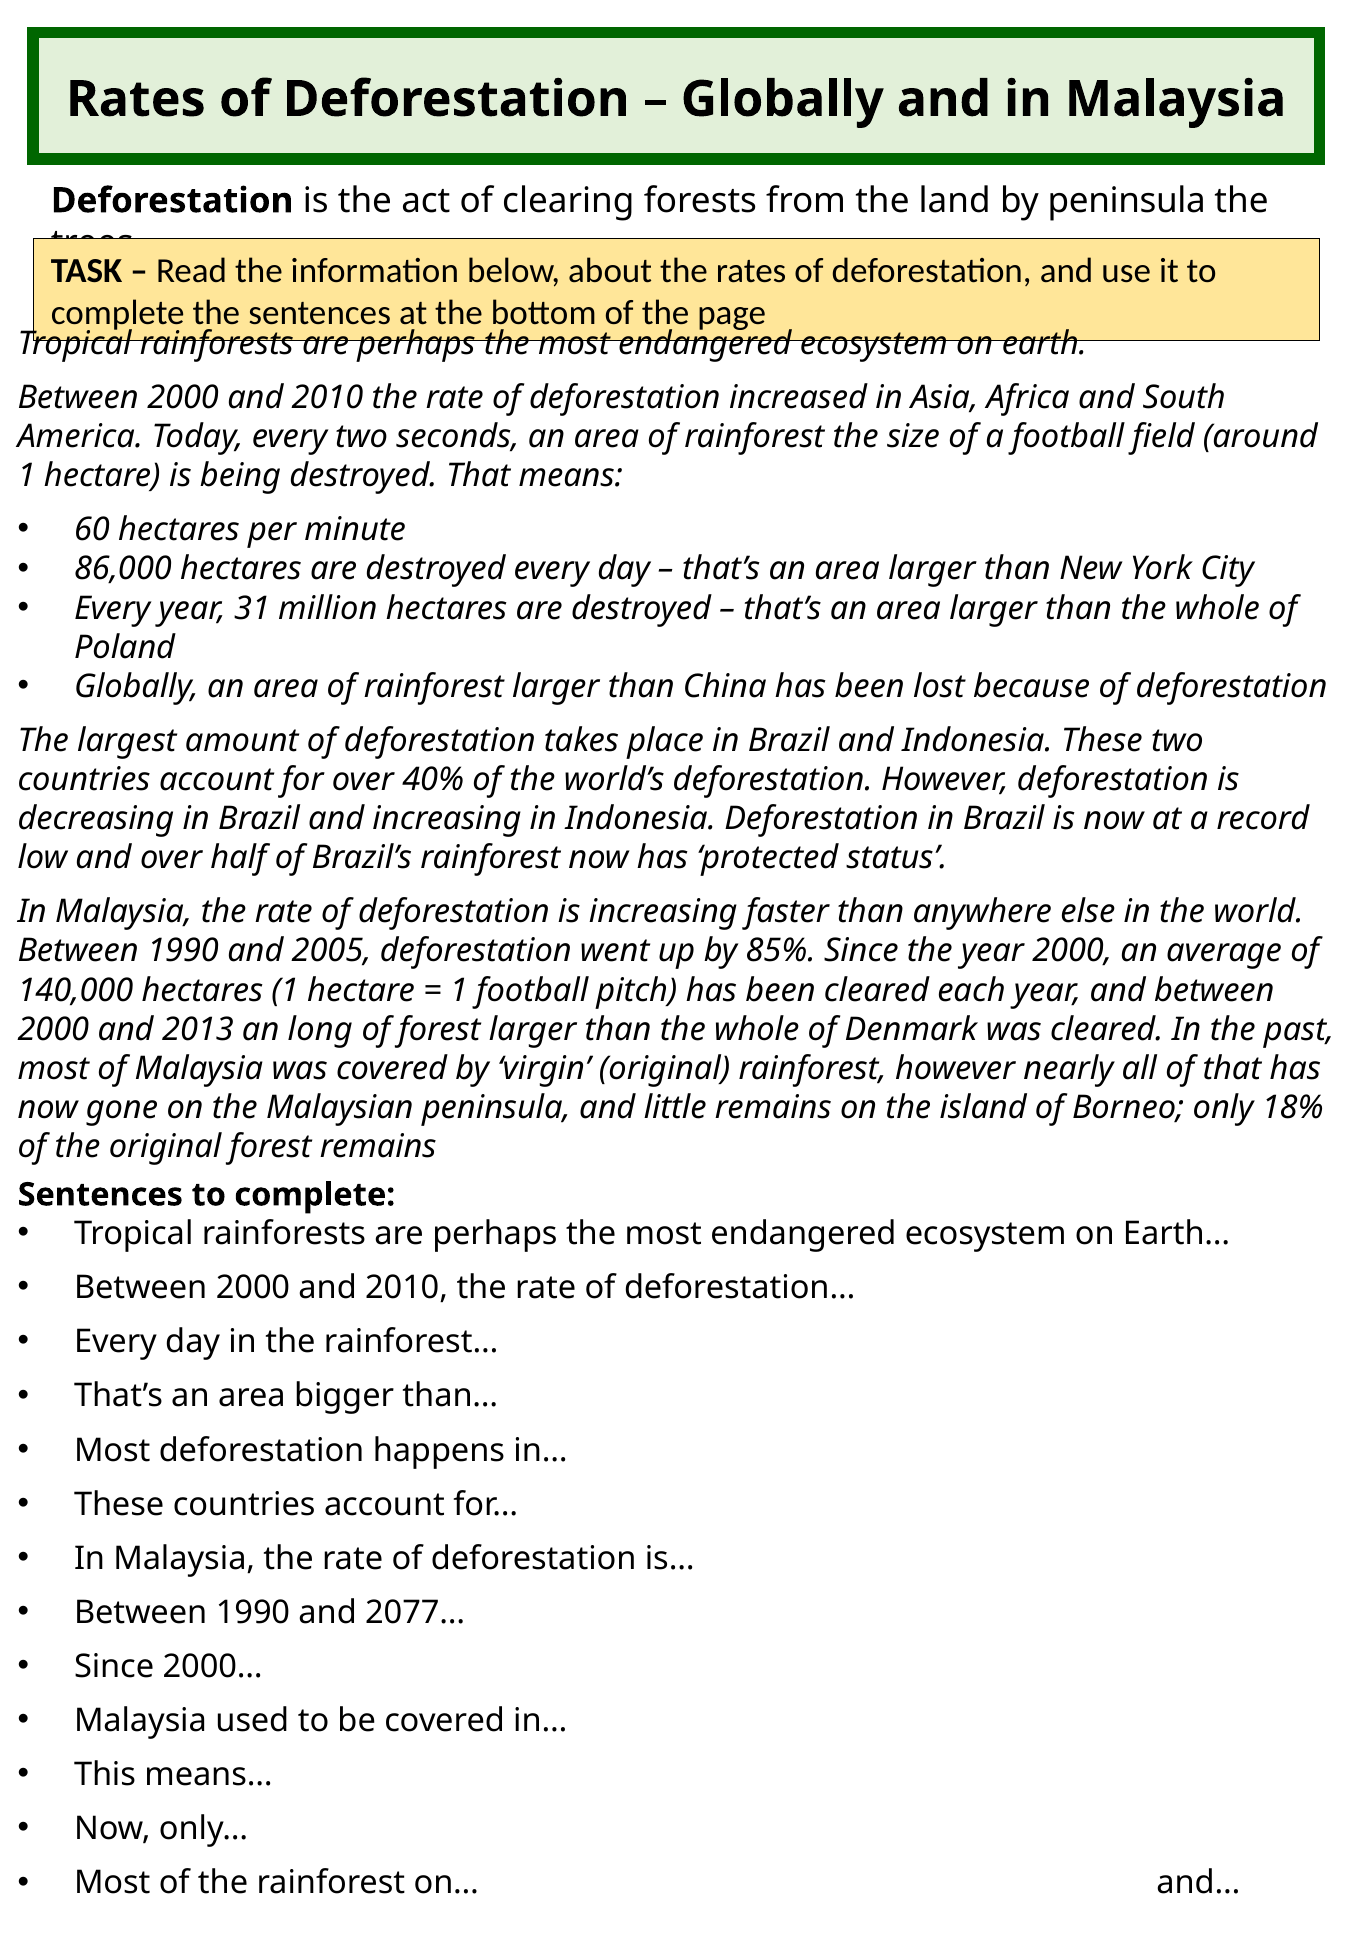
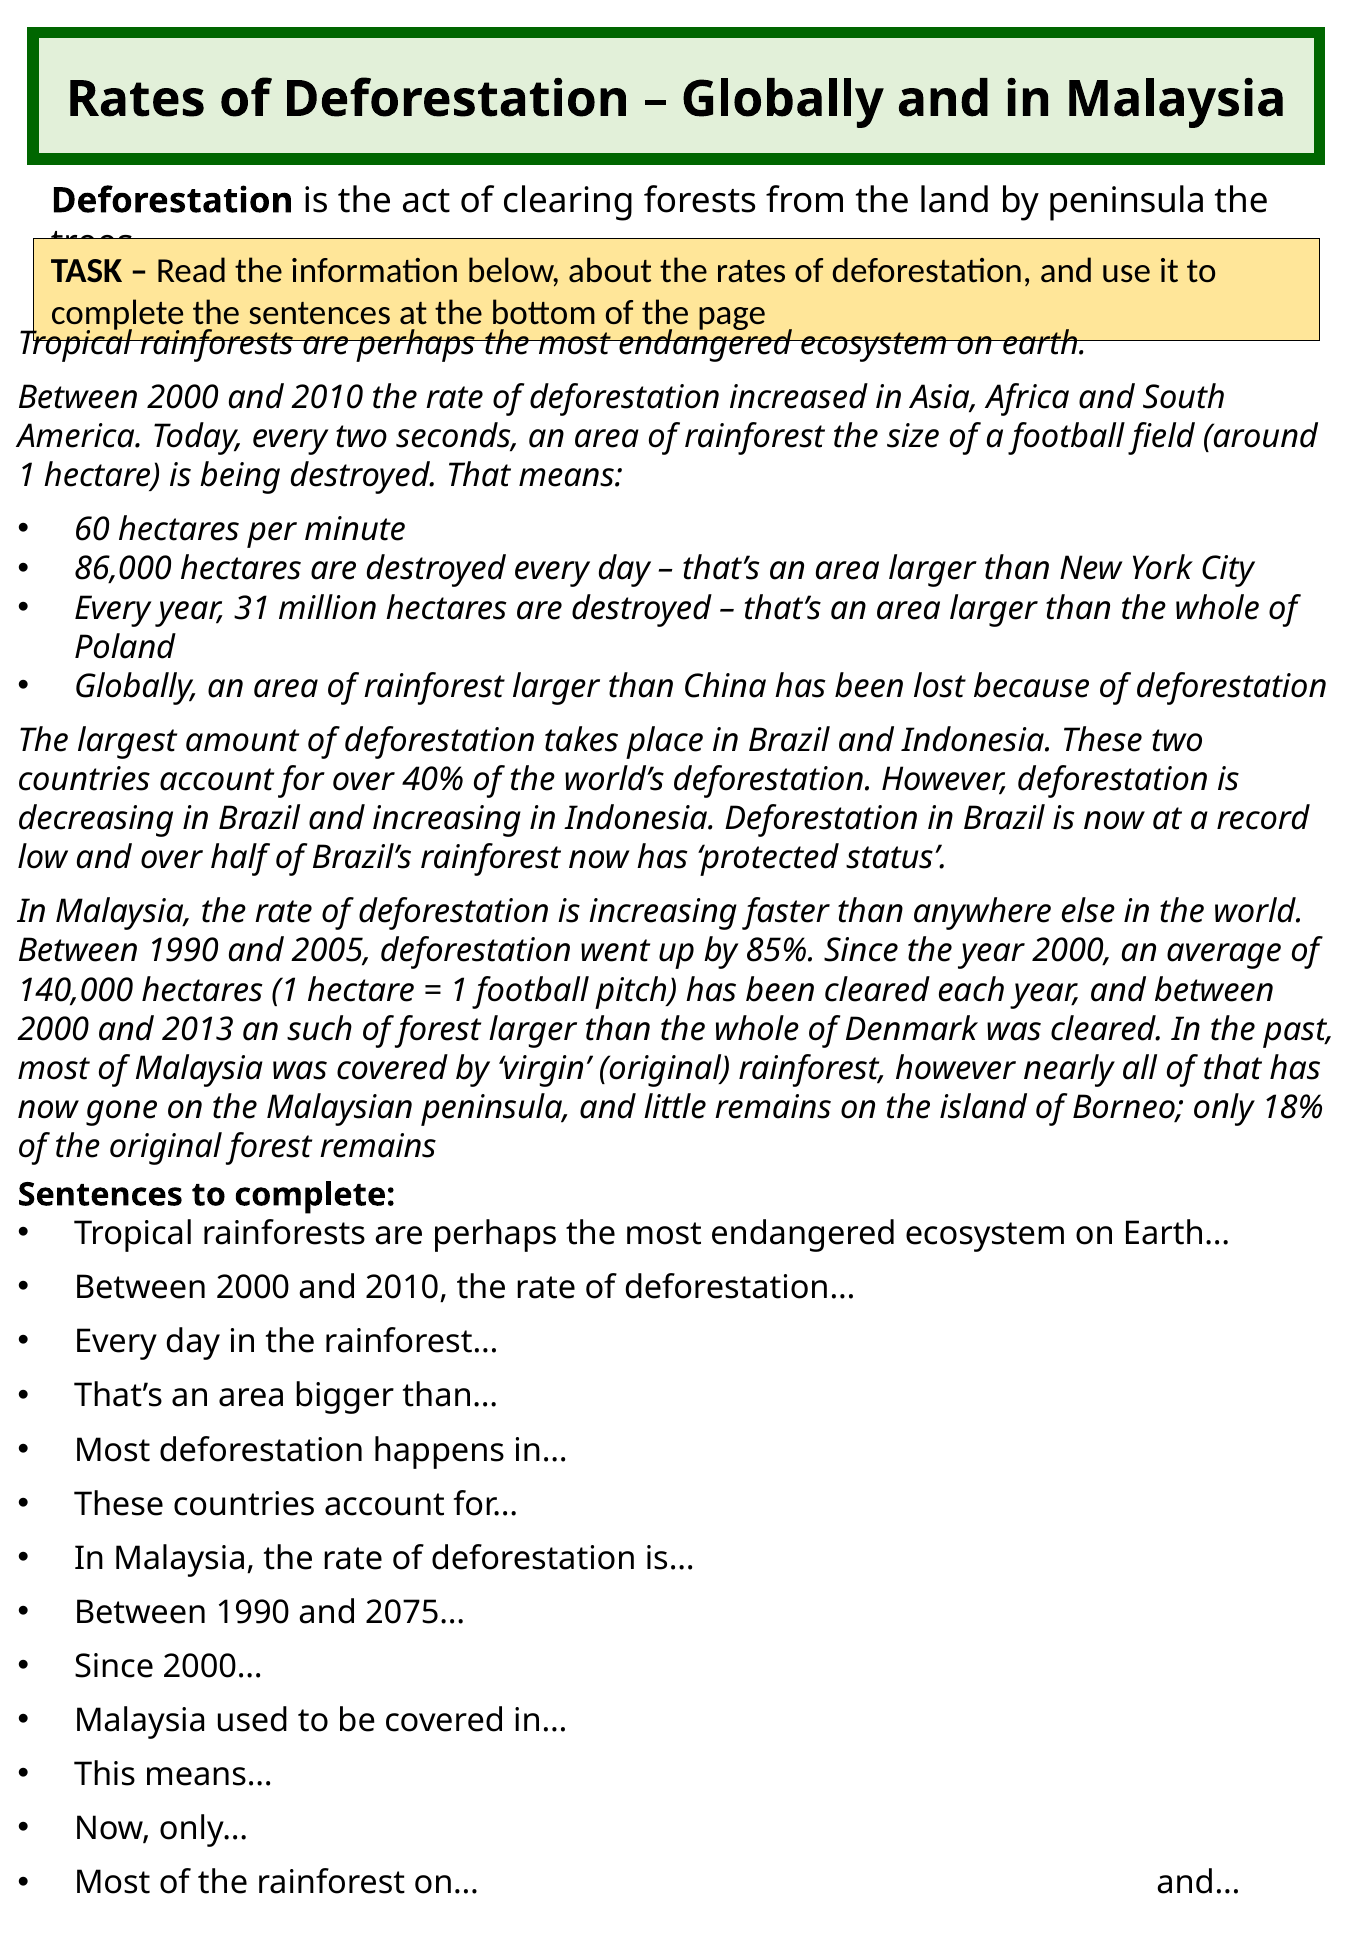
long: long -> such (321, 1030)
2077…: 2077… -> 2075… (415, 1613)
